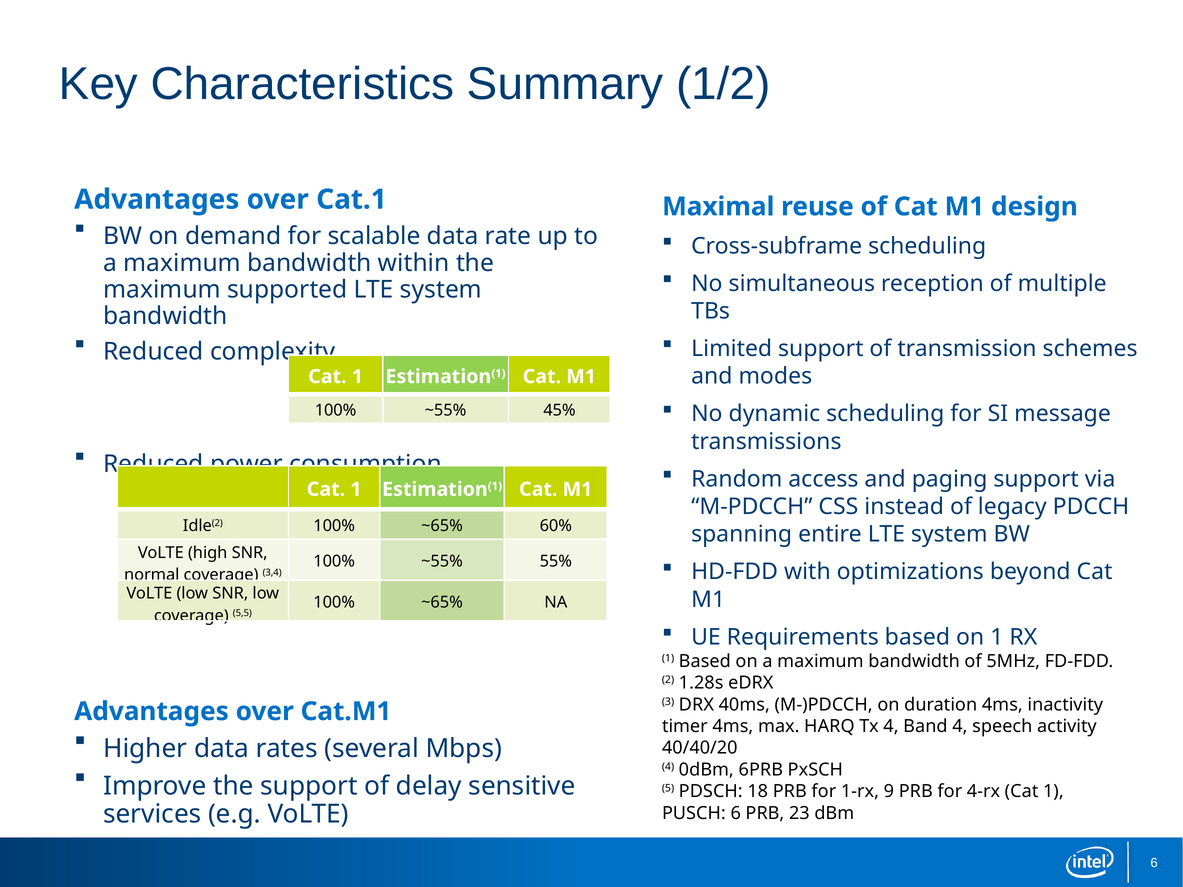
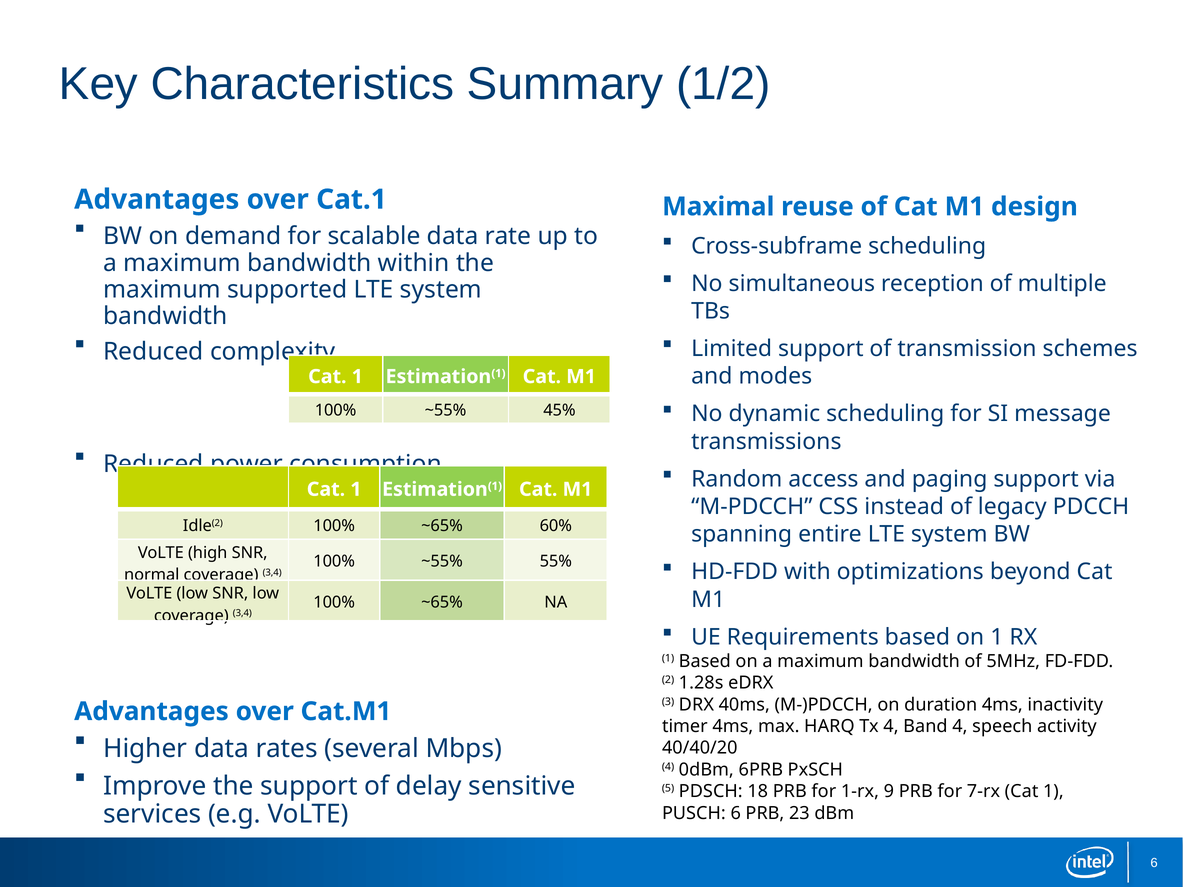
5,5: 5,5 -> 3,4 (242, 613)
4-rx: 4-rx -> 7-rx (983, 792)
